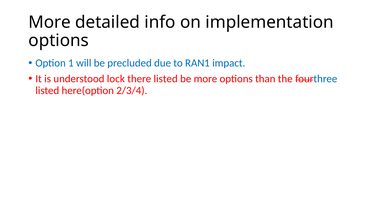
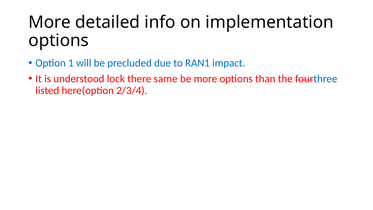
there listed: listed -> same (166, 79)
